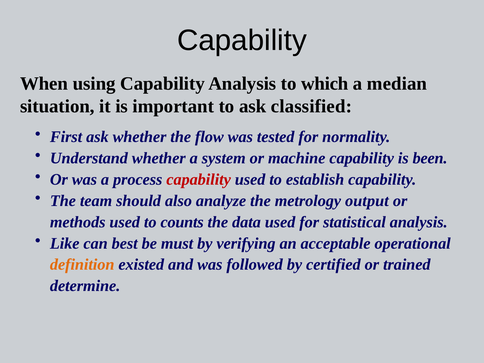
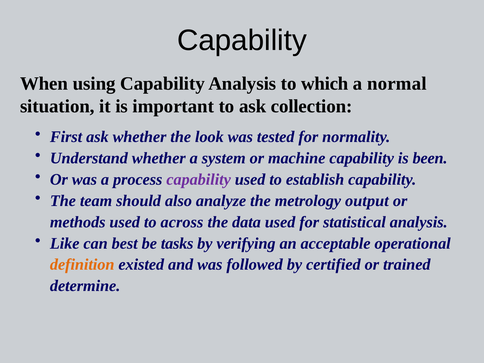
median: median -> normal (397, 84)
classified: classified -> collection (312, 106)
flow: flow -> look (209, 137)
capability colour: red -> purple (199, 180)
counts: counts -> across (182, 222)
must: must -> tasks (177, 243)
